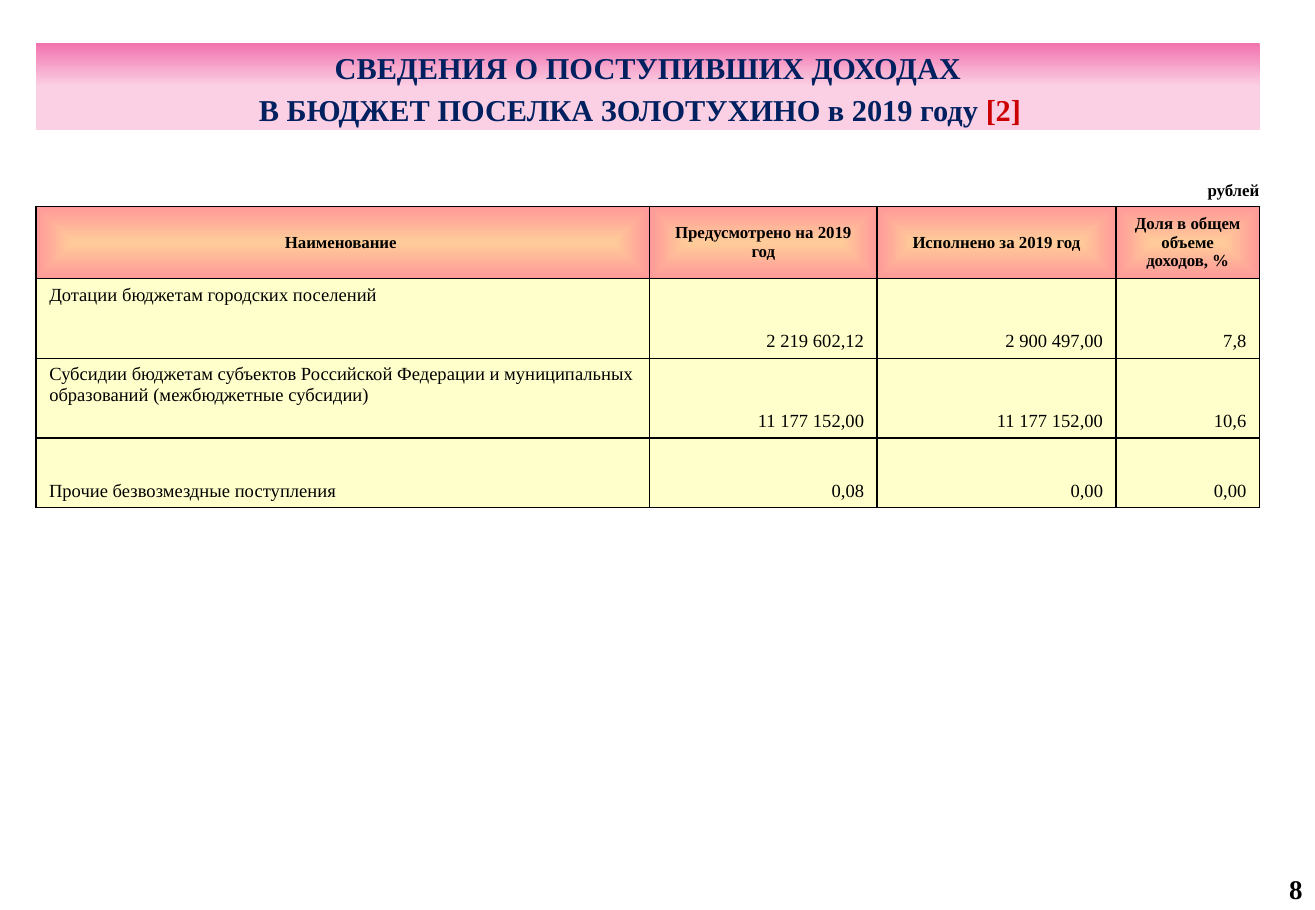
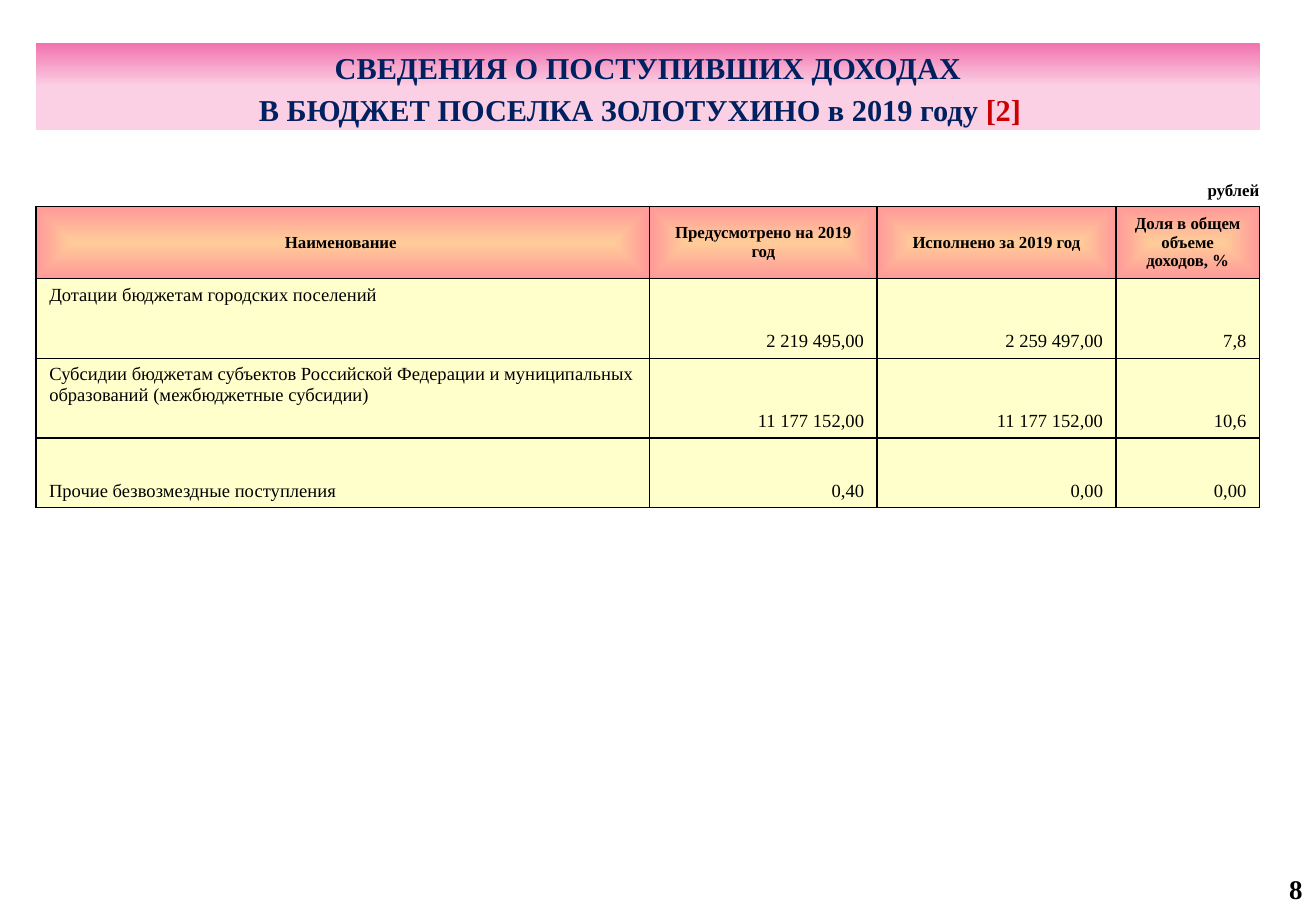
602,12: 602,12 -> 495,00 (838, 342)
900: 900 -> 259 (1033, 342)
0,08: 0,08 -> 0,40 (848, 491)
